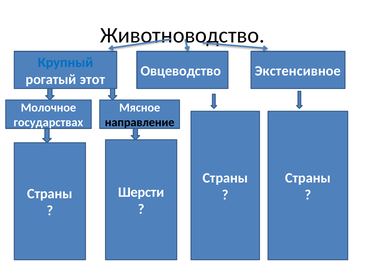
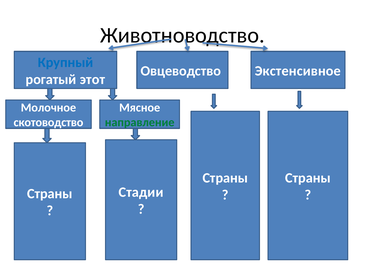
государствах: государствах -> скотоводство (48, 122)
направление colour: black -> green (140, 122)
Шерсти: Шерсти -> Стадии (141, 192)
